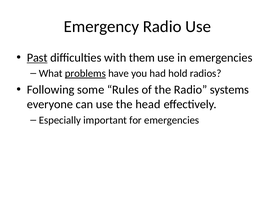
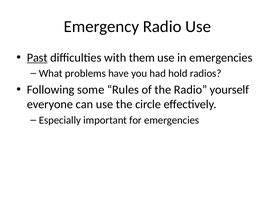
problems underline: present -> none (85, 73)
systems: systems -> yourself (229, 90)
head: head -> circle (148, 104)
